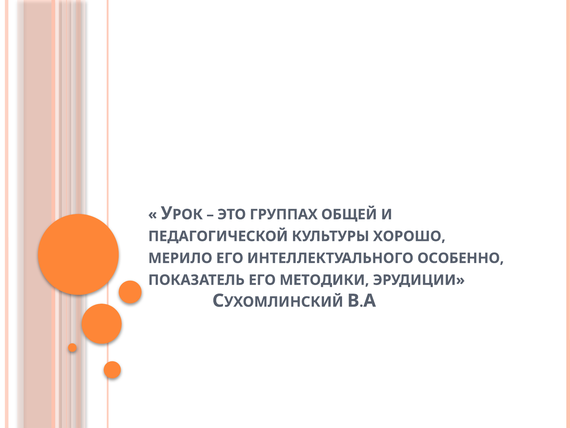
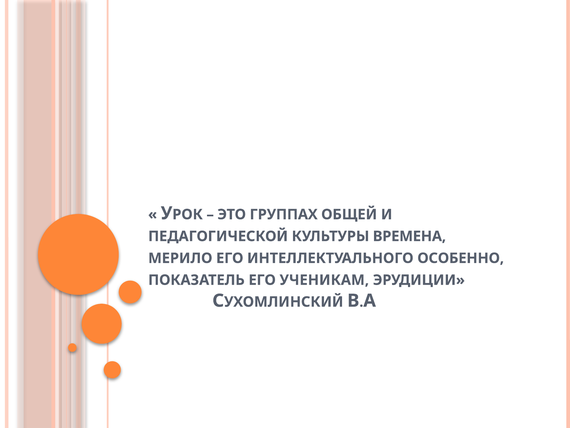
ХОРОШО: ХОРОШО -> ВРЕМЕНА (409, 236)
МЕТОДИКИ: МЕТОДИКИ -> УЧЕНИКАМ (324, 280)
